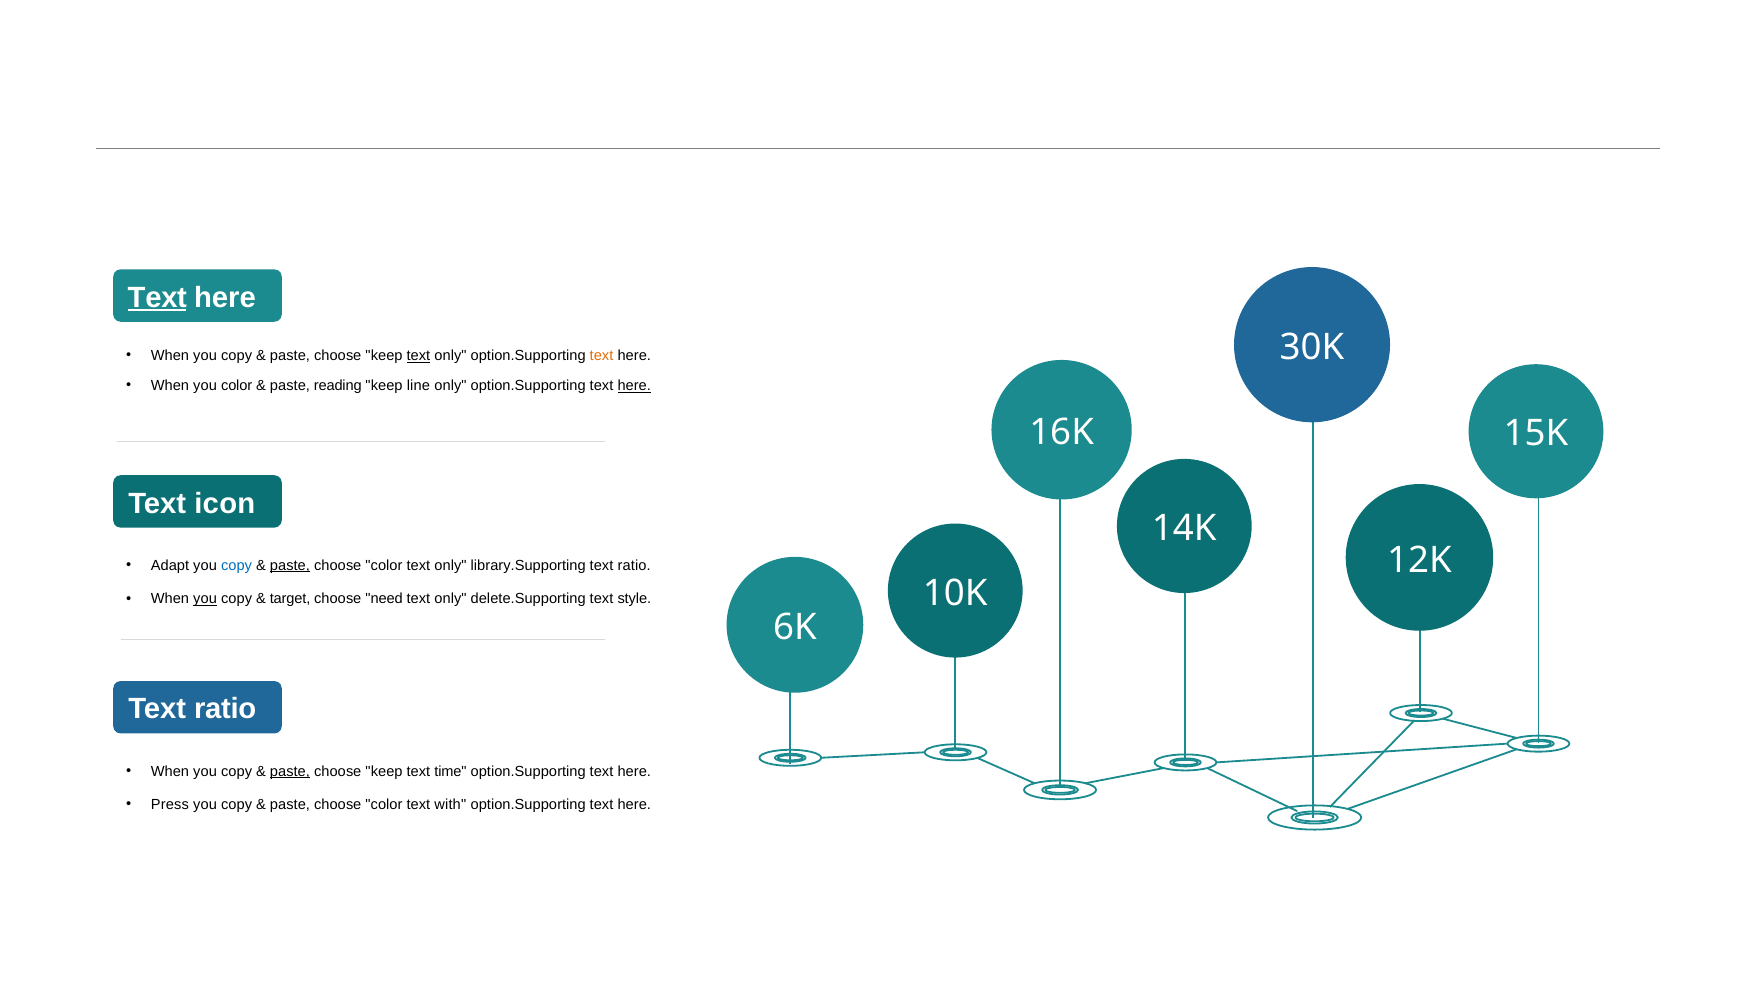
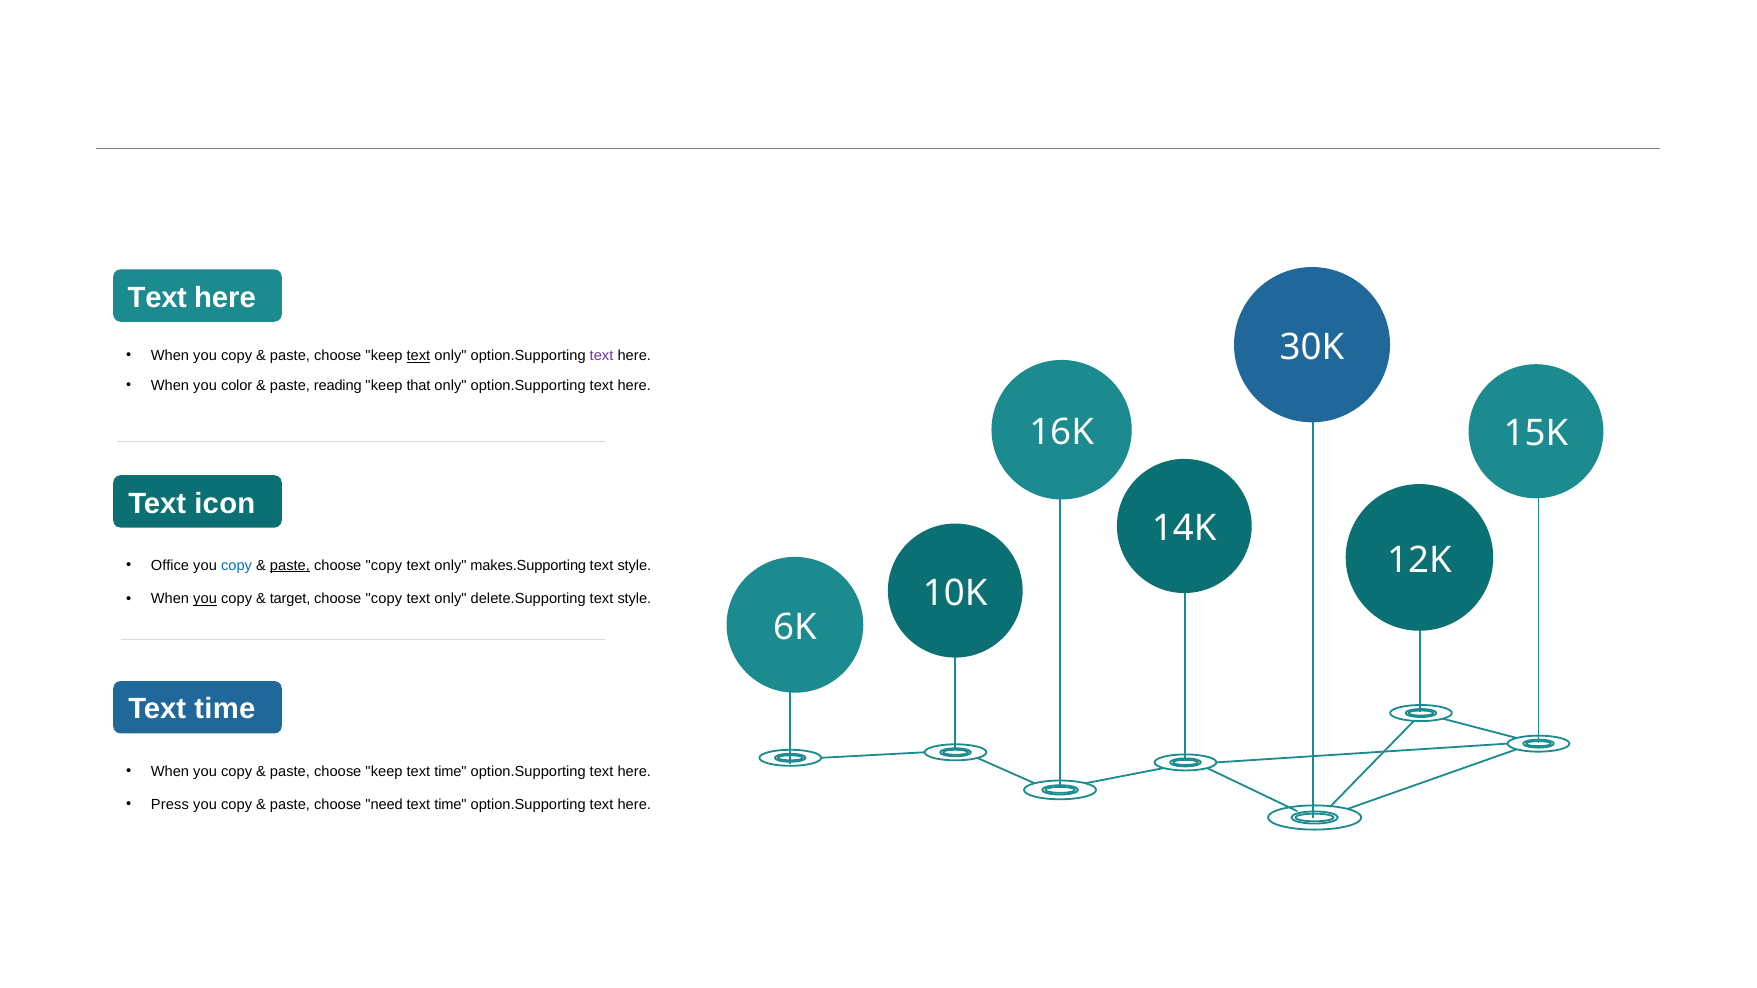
Text underline: present -> none (157, 298)
text colour: orange -> purple (602, 356)
line: line -> that (419, 386)
here underline: present -> none (634, 386)
Adapt: Adapt -> Office (170, 566)
color: color -> copy (384, 566)
library.Supporting: library.Supporting -> makes.Supporting (528, 566)
ratio: ratio -> style (634, 566)
need: need -> copy (384, 599)
ratio: ratio -> time (225, 709)
paste underline: present -> none (290, 772)
color: color -> need (384, 805)
with: with -> time (450, 805)
